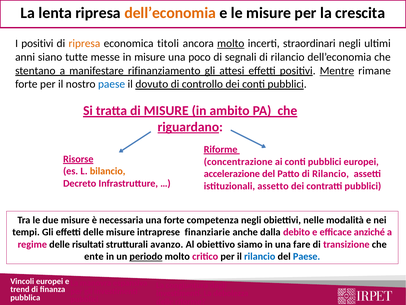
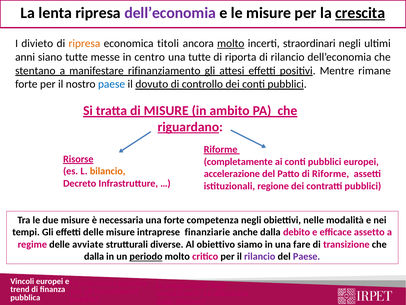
dell’economia colour: orange -> purple (170, 13)
crescita underline: none -> present (360, 13)
I positivi: positivi -> divieto (37, 43)
in misure: misure -> centro (150, 57)
una poco: poco -> tutte (200, 57)
segnali: segnali -> riporta (241, 57)
Mentre underline: present -> none (337, 71)
concentrazione: concentrazione -> completamente (238, 161)
Patto di Rilancio: Rilancio -> Riforme (331, 174)
assetto: assetto -> regione (273, 186)
anziché: anziché -> assetto (369, 232)
risultati: risultati -> avviate (88, 244)
avanzo: avanzo -> diverse (167, 244)
ente: ente -> dalla (94, 256)
rilancio colour: blue -> purple (260, 256)
Paese colour: blue -> purple (307, 256)
